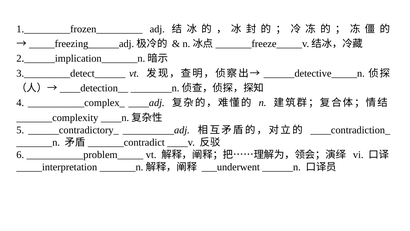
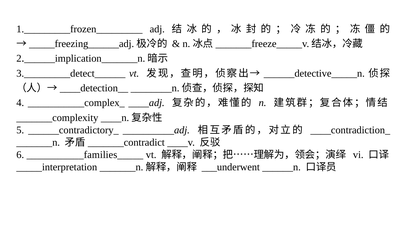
___________problem_____: ___________problem_____ -> ___________families_____ (85, 154)
